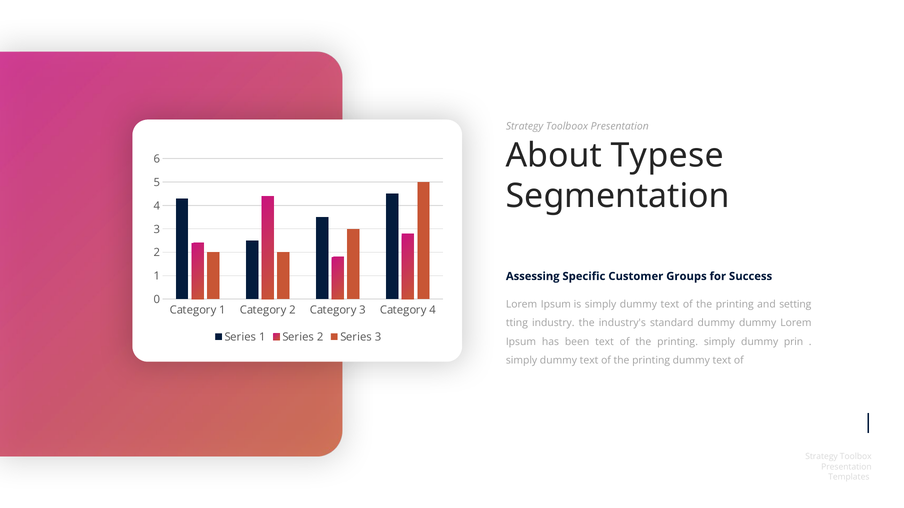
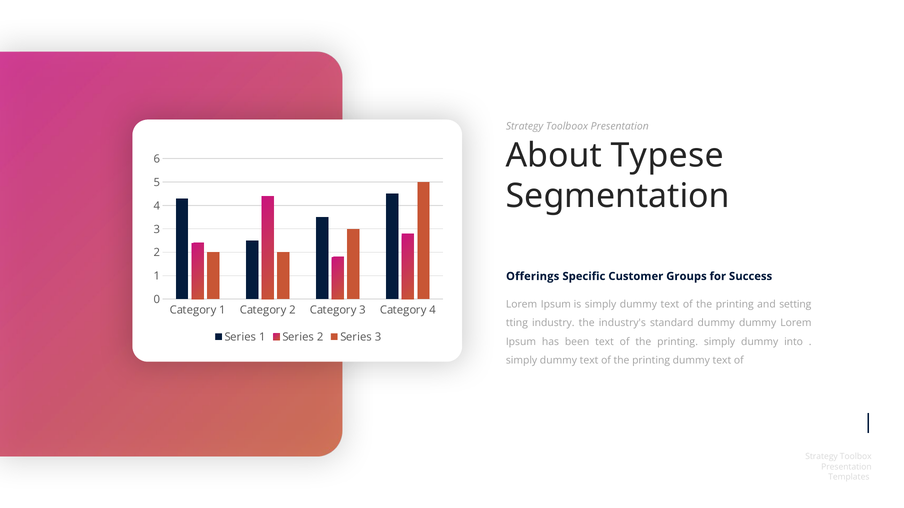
Assessing: Assessing -> Offerings (533, 277)
prin: prin -> into (794, 342)
